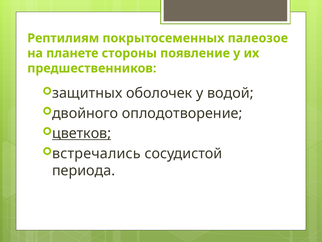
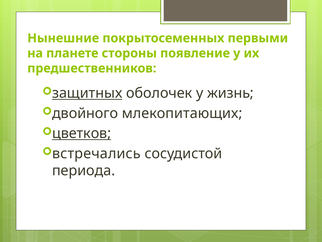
Рептилиям: Рептилиям -> Нынешние (63, 38)
палеозое: палеозое -> первыми (258, 38)
защитных underline: none -> present (87, 93)
водой: водой -> жизнь (230, 93)
оплодотворение: оплодотворение -> млекопитающих (182, 113)
